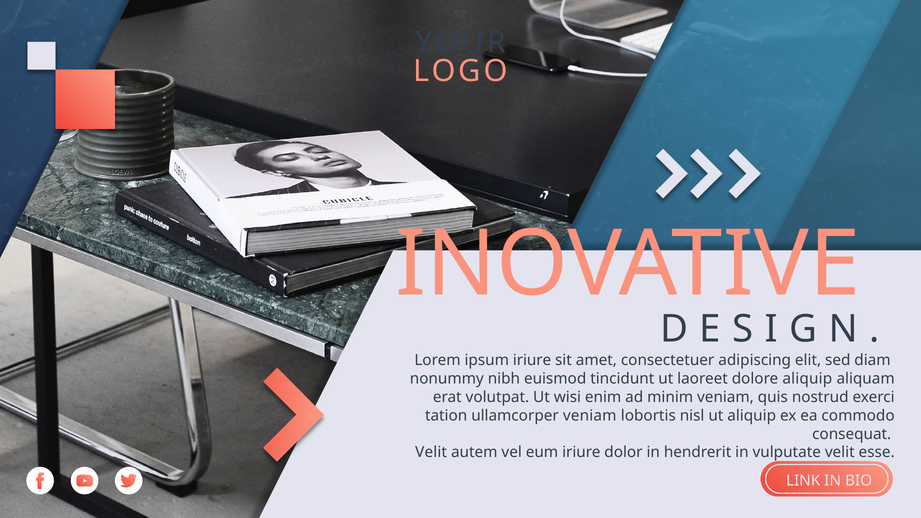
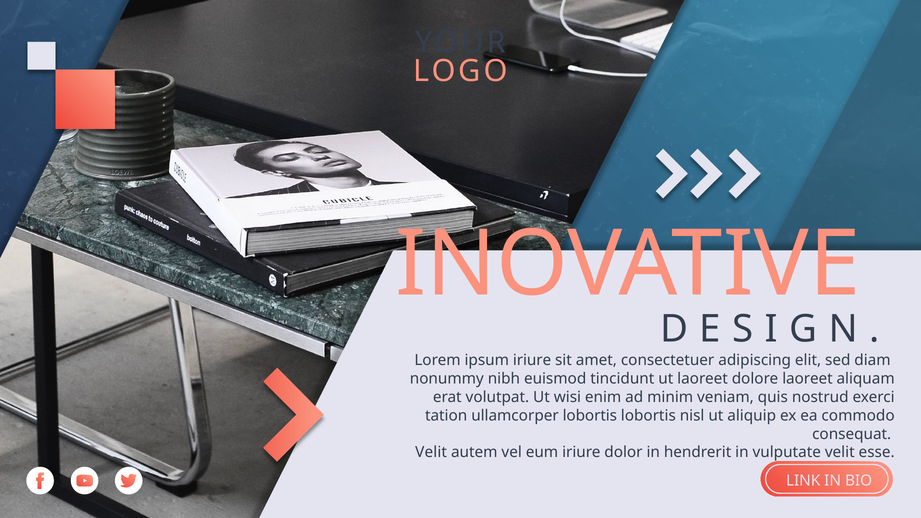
dolore aliquip: aliquip -> laoreet (807, 379)
ullamcorper veniam: veniam -> lobortis (590, 416)
